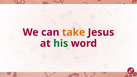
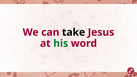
take colour: orange -> black (74, 32)
